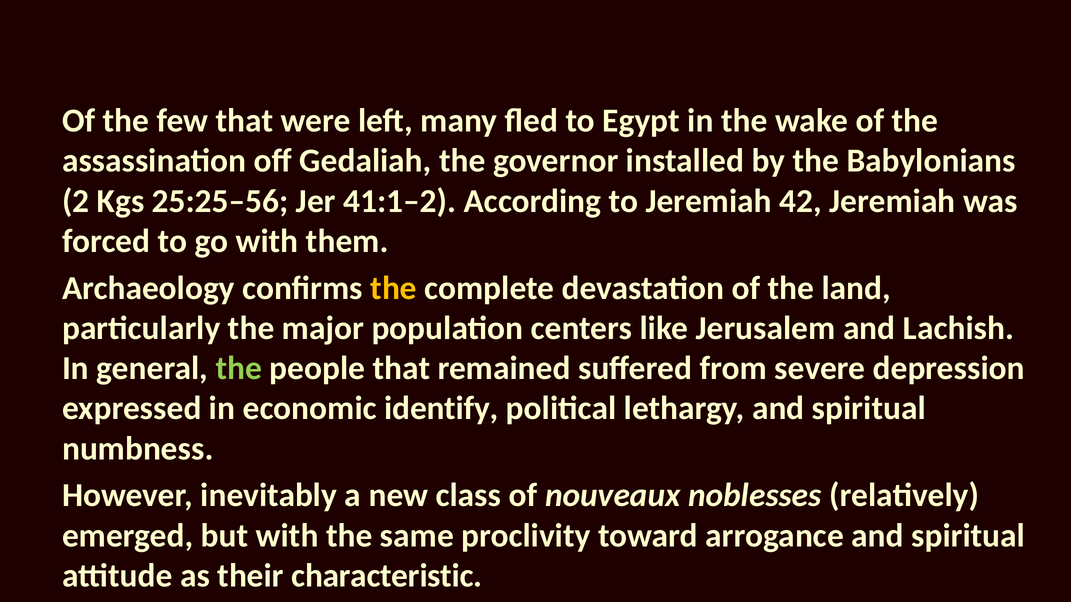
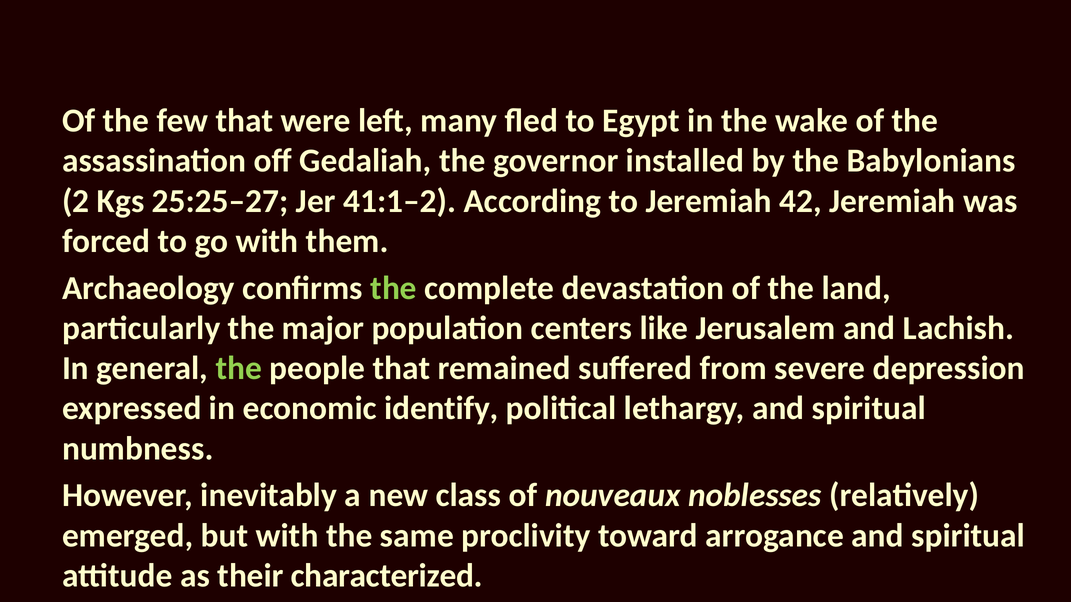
25:25–56: 25:25–56 -> 25:25–27 (220, 201)
the colour: yellow -> light green (394, 288)
characteristic: characteristic -> characterized (387, 576)
